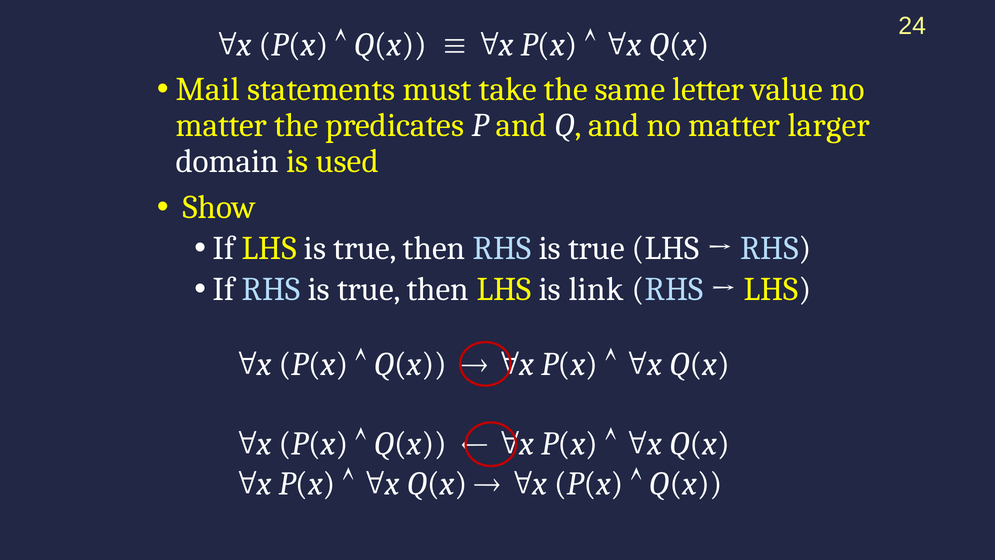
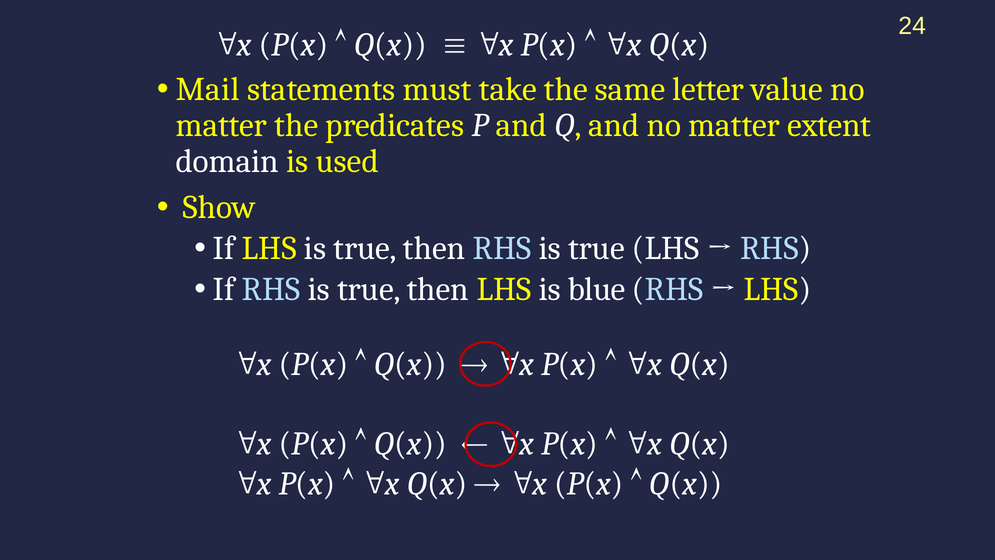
larger: larger -> extent (829, 125)
link: link -> blue (597, 289)
